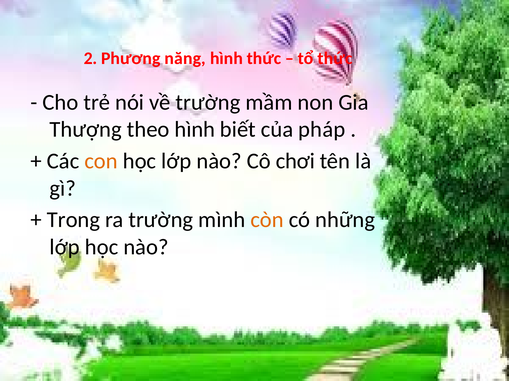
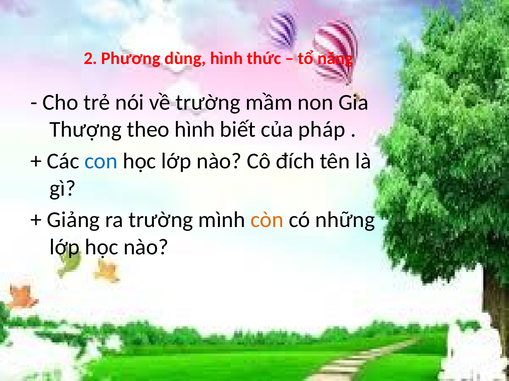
năng: năng -> dùng (185, 58)
tổ thức: thức -> năng (335, 58)
con colour: orange -> blue (101, 161)
chơi: chơi -> đích (295, 161)
Trong: Trong -> Giảng (73, 220)
